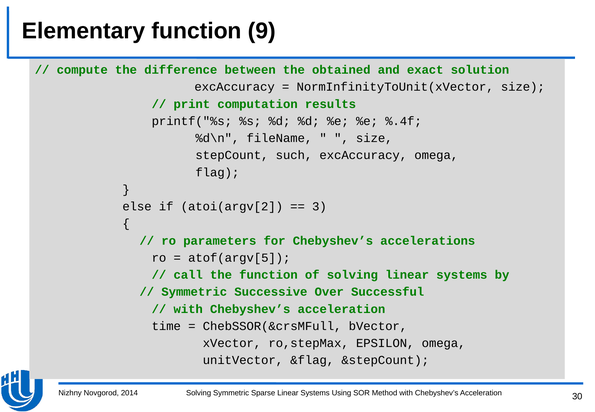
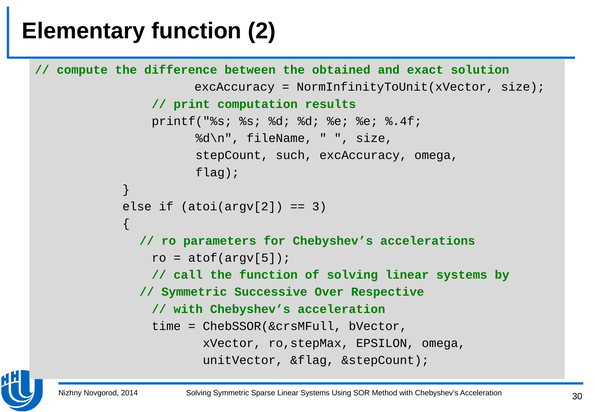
9: 9 -> 2 (262, 31)
Successful: Successful -> Respective (388, 292)
